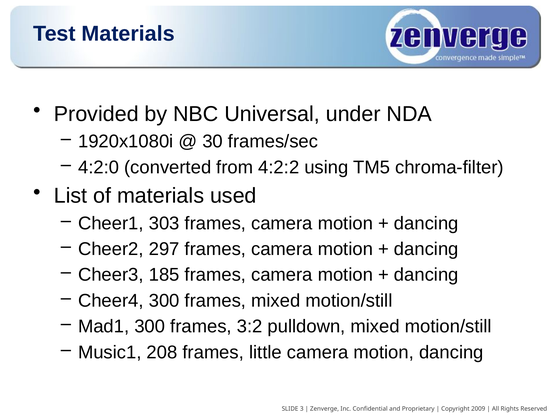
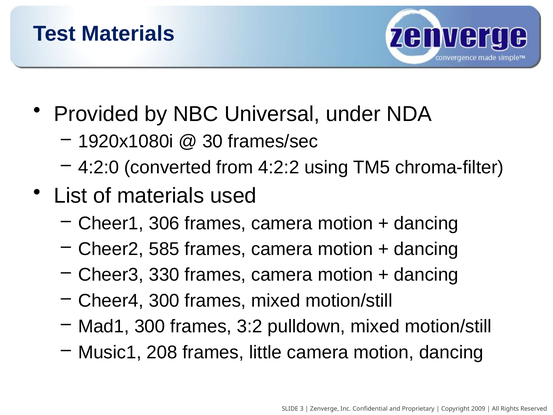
303: 303 -> 306 (164, 223)
297: 297 -> 585 (164, 249)
185: 185 -> 330 (164, 275)
